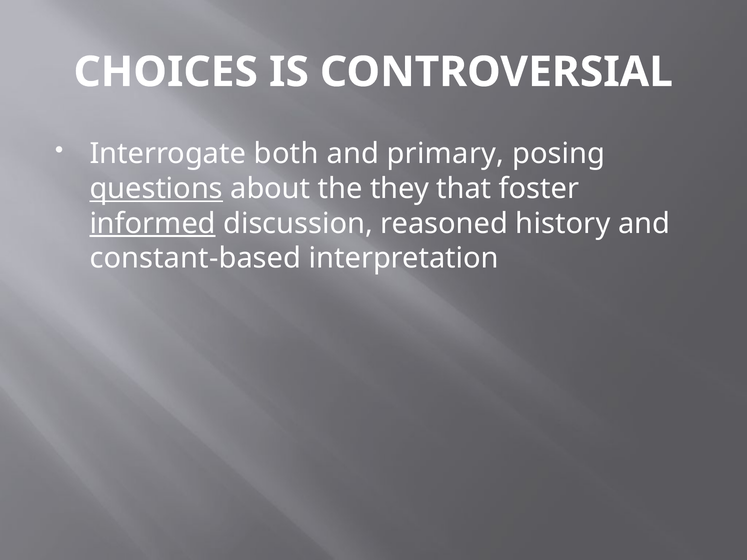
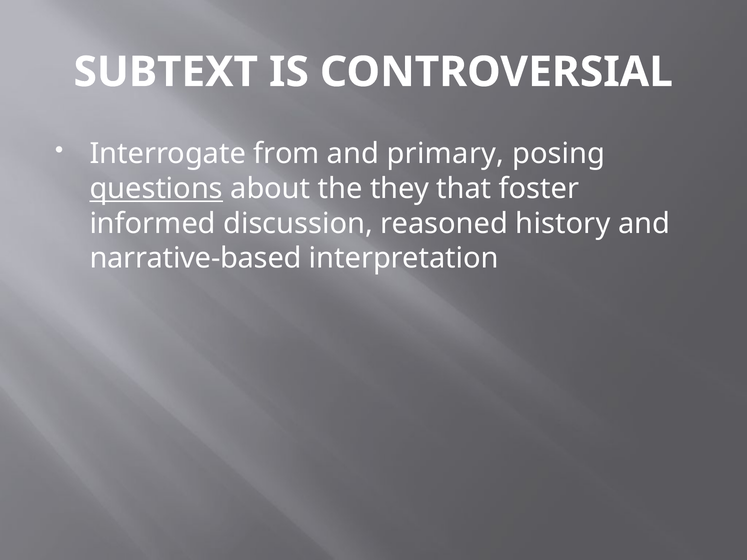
CHOICES: CHOICES -> SUBTEXT (166, 72)
both: both -> from (286, 154)
informed underline: present -> none (153, 224)
constant-based: constant-based -> narrative-based (196, 259)
